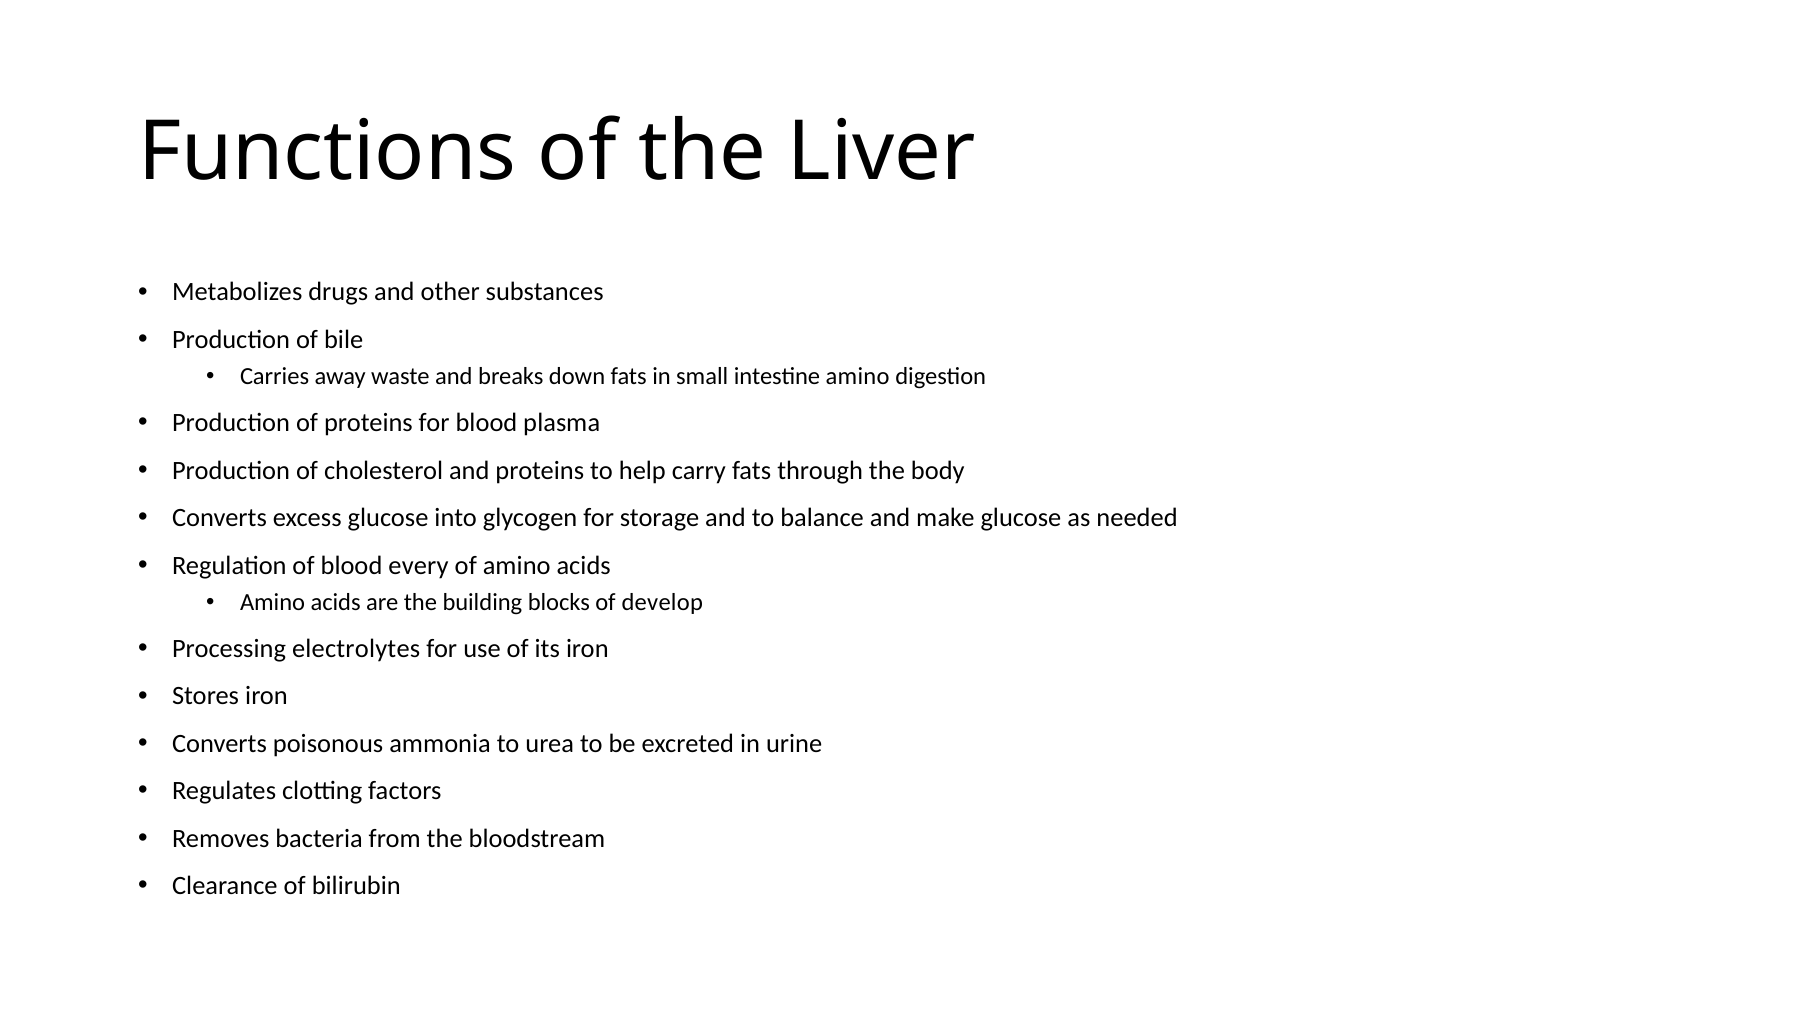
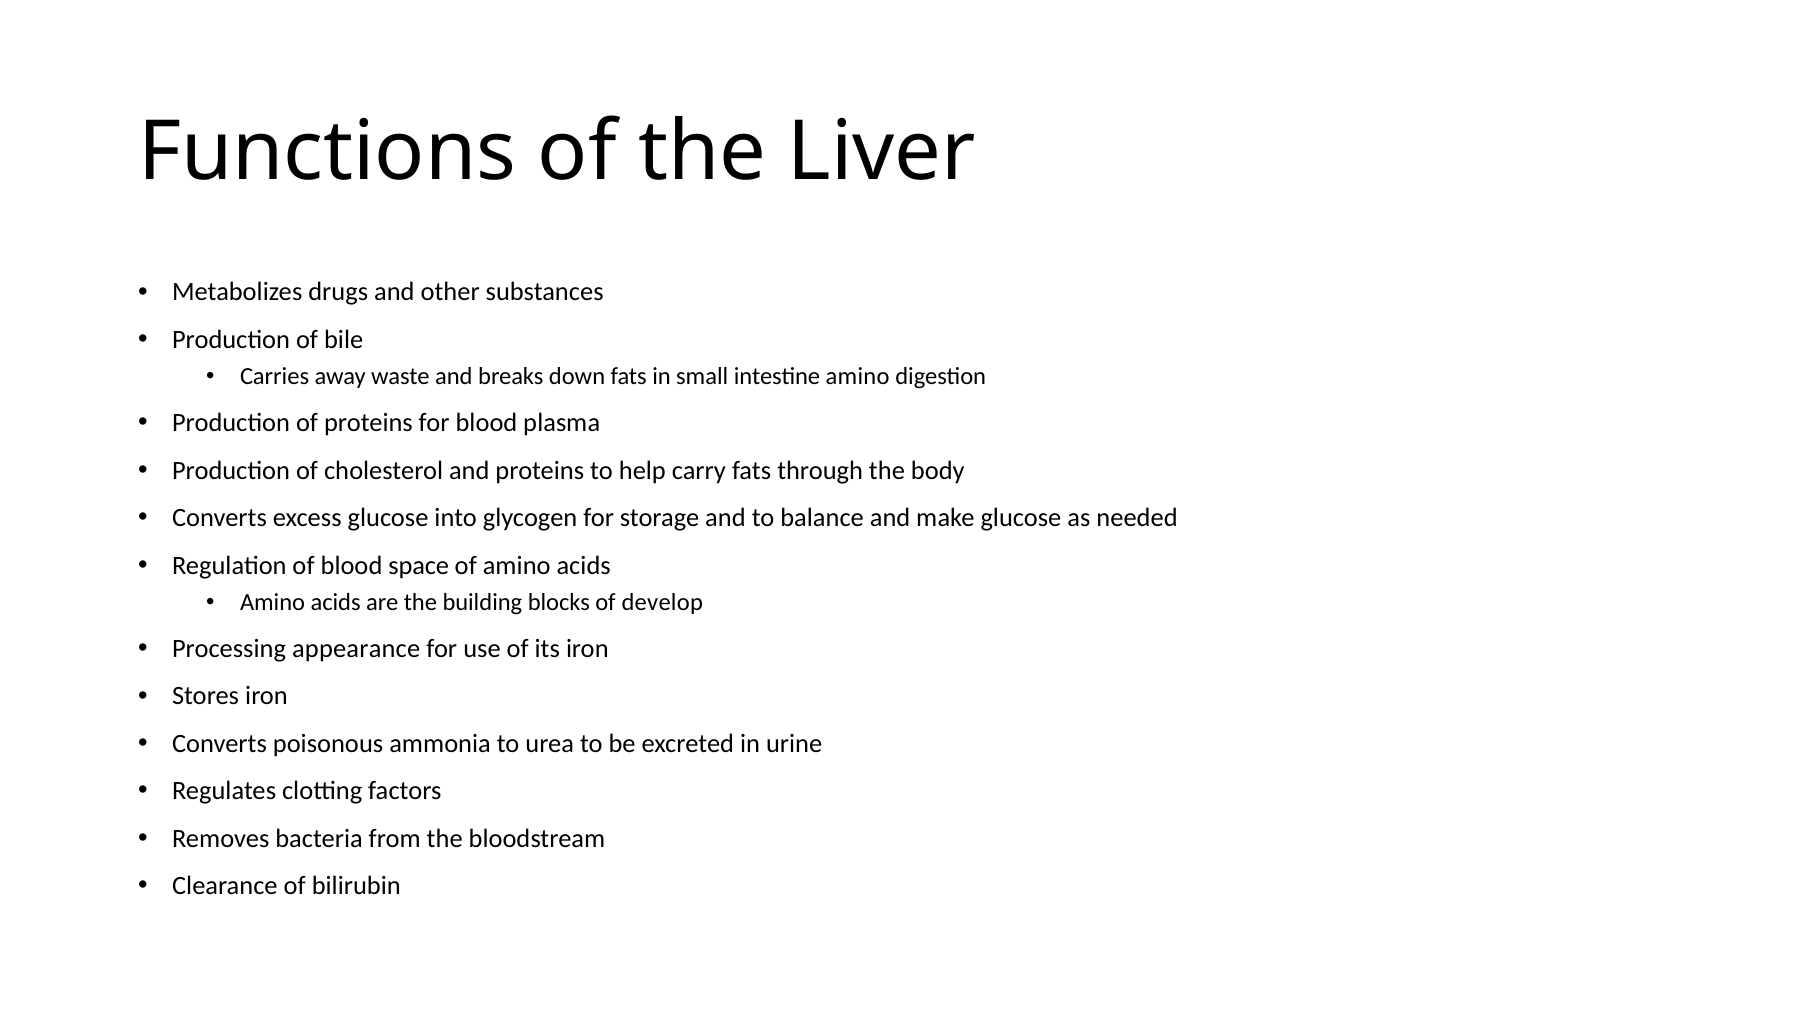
every: every -> space (419, 565)
electrolytes: electrolytes -> appearance (356, 649)
